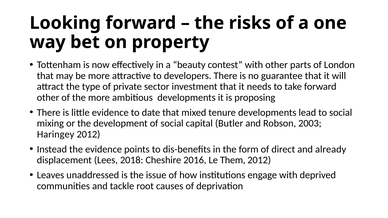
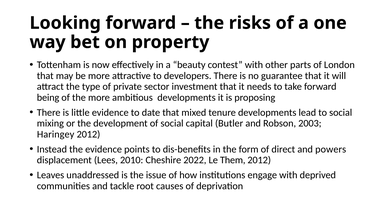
other: other -> being (48, 98)
already: already -> powers (331, 149)
2018: 2018 -> 2010 (132, 160)
2016: 2016 -> 2022 (195, 160)
